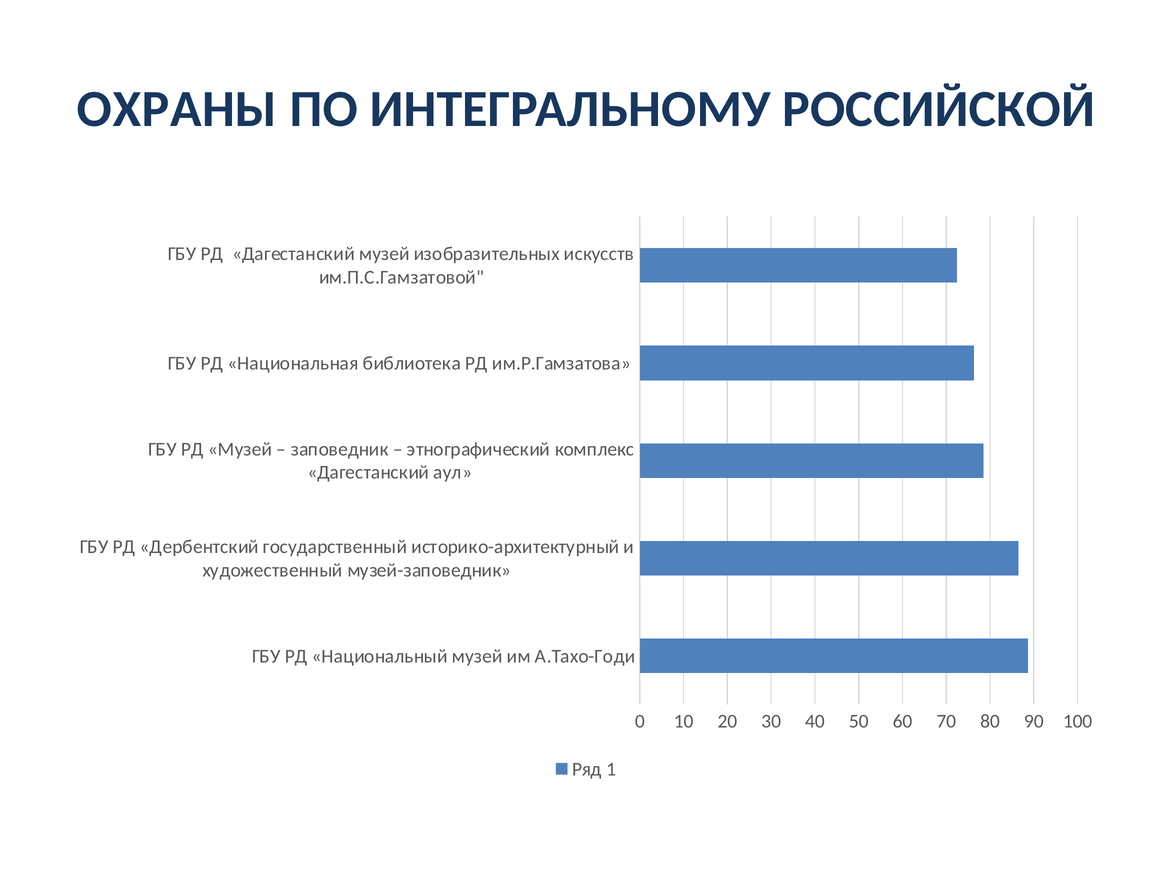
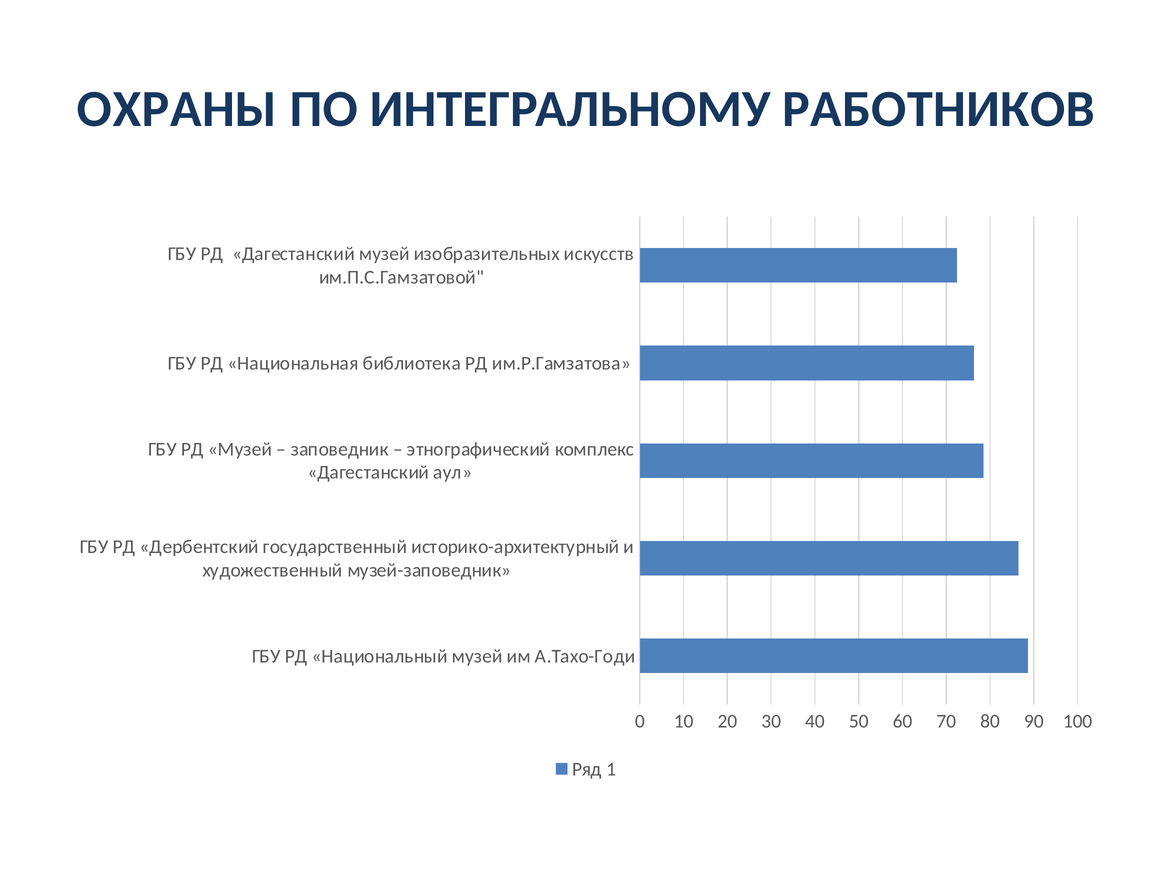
РОССИЙСКОЙ: РОССИЙСКОЙ -> РАБОТНИКОВ (939, 109)
